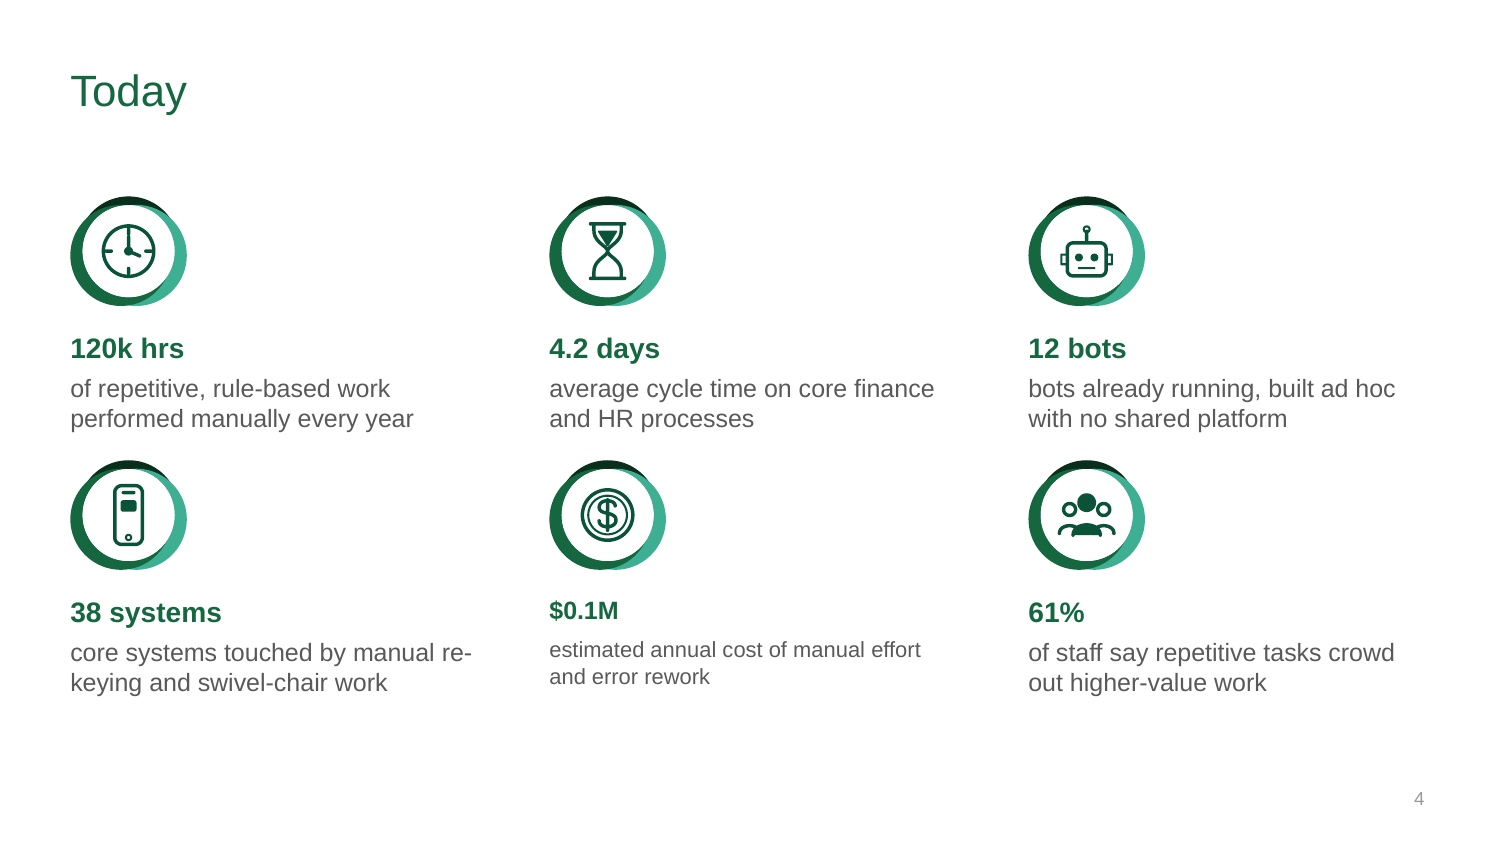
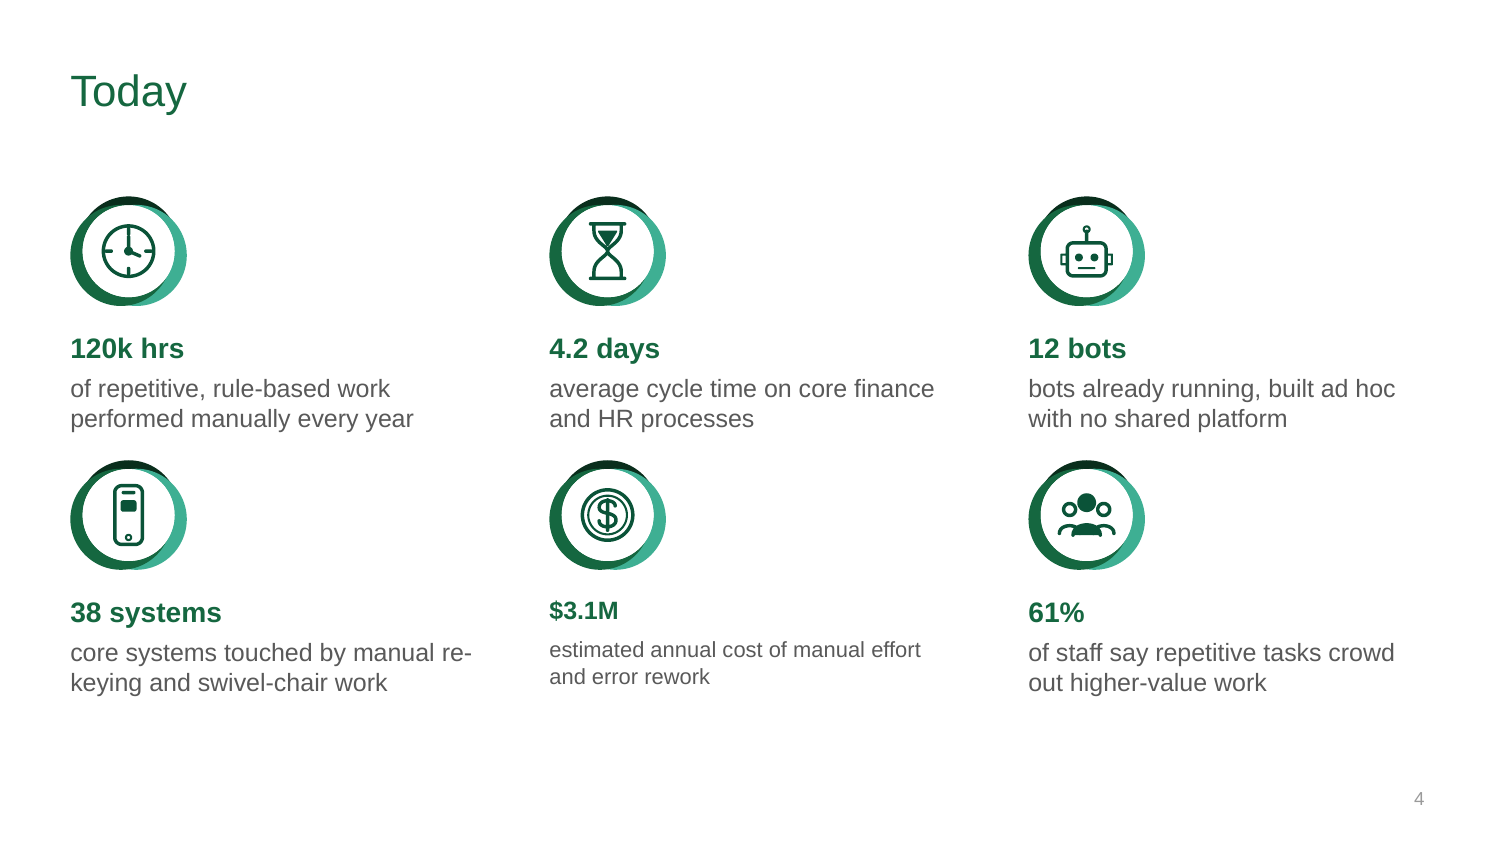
$0.1M: $0.1M -> $3.1M (584, 611)
